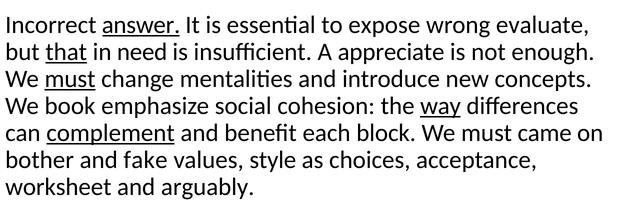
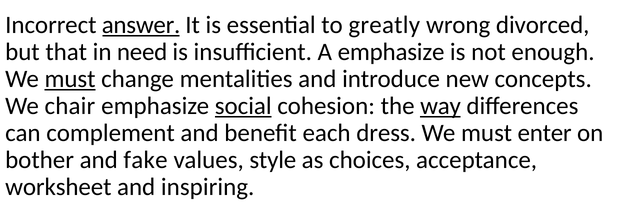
expose: expose -> greatly (384, 25)
evaluate: evaluate -> divorced (543, 25)
that underline: present -> none (66, 52)
A appreciate: appreciate -> emphasize (391, 52)
book: book -> chair (70, 106)
social underline: none -> present (243, 106)
complement underline: present -> none (111, 133)
block: block -> dress (386, 133)
came: came -> enter (545, 133)
arguably: arguably -> inspiring (208, 187)
